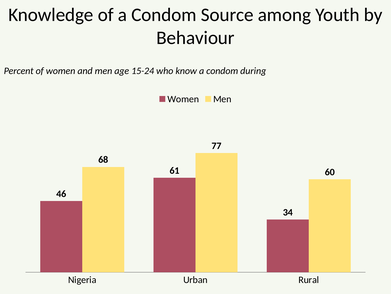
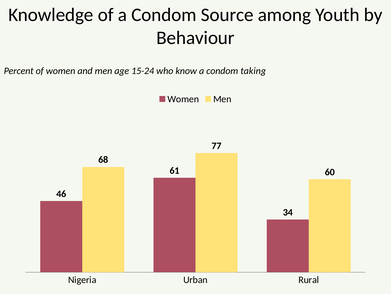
during: during -> taking (253, 71)
